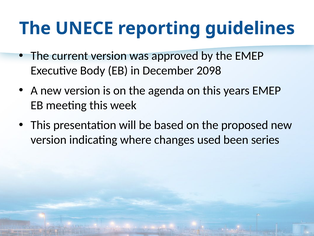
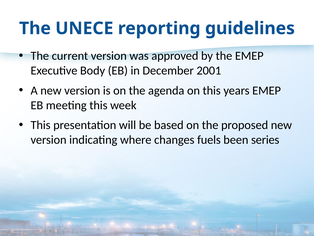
2098: 2098 -> 2001 (209, 70)
used: used -> fuels (209, 140)
